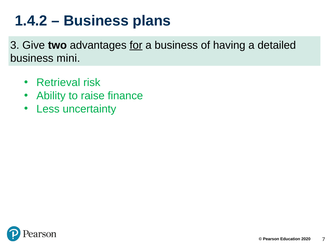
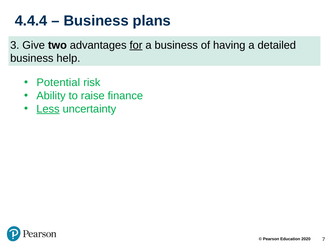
1.4.2: 1.4.2 -> 4.4.4 (31, 21)
mini: mini -> help (68, 58)
Retrieval: Retrieval -> Potential (58, 83)
Less underline: none -> present (48, 109)
